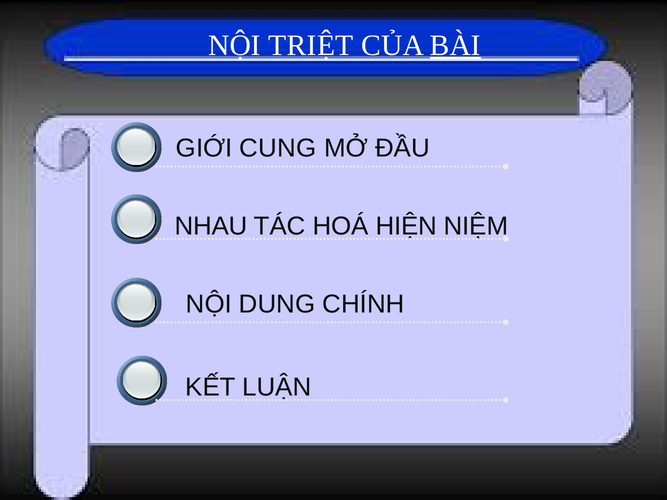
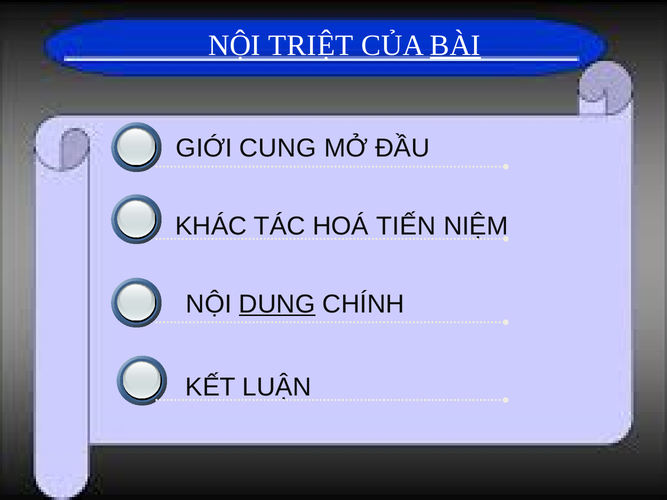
NHAU: NHAU -> KHÁC (211, 226)
HIỆN: HIỆN -> TIẾN (406, 226)
DUNG underline: none -> present (277, 304)
